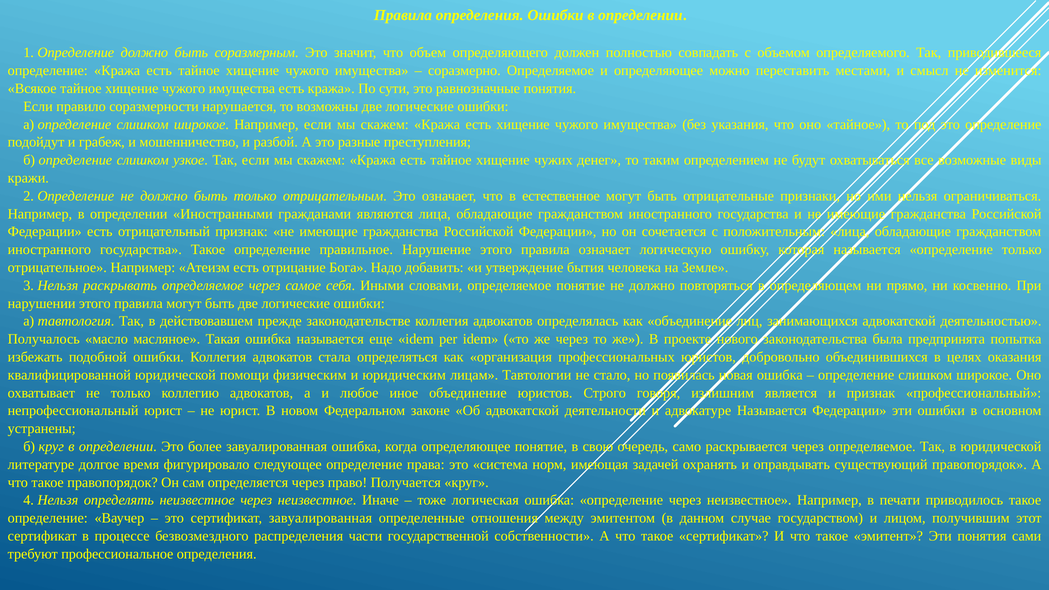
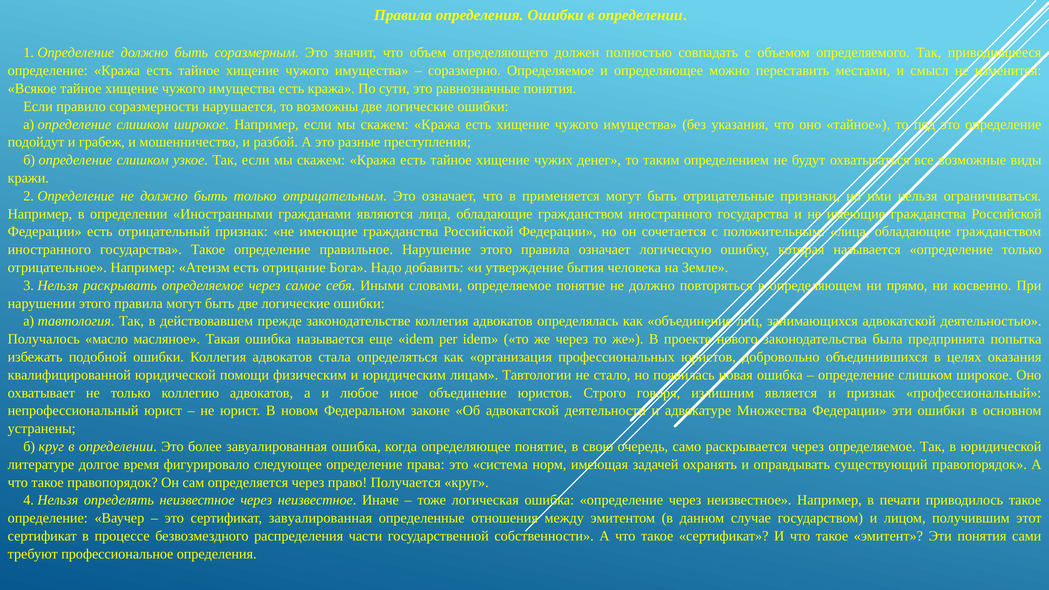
естественное: естественное -> применяется (561, 196)
адвокатуре Называется: Называется -> Множества (772, 411)
